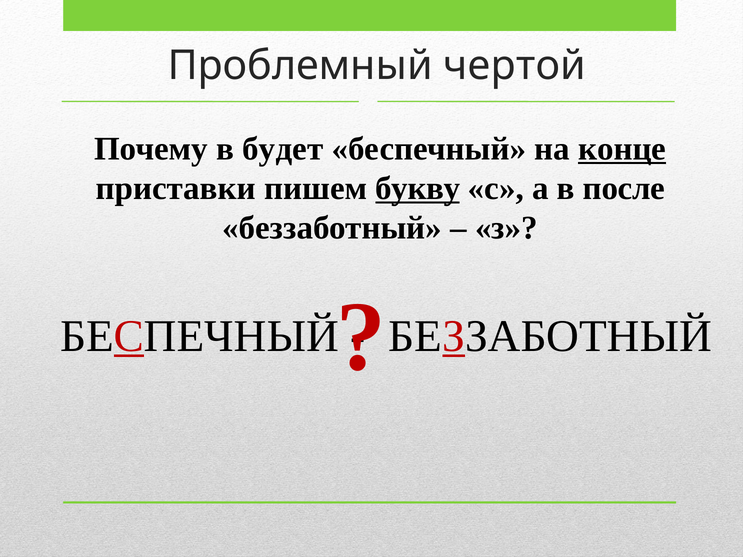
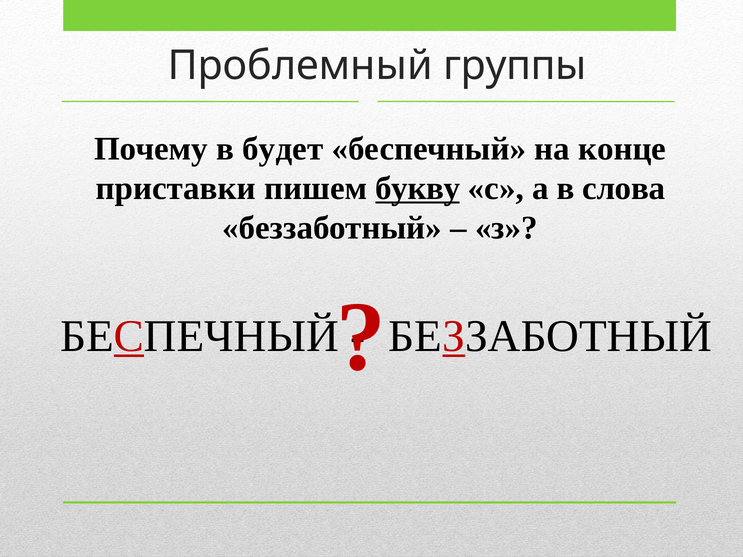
чертой: чертой -> группы (515, 66)
конце underline: present -> none (622, 149)
после: после -> слова (624, 188)
